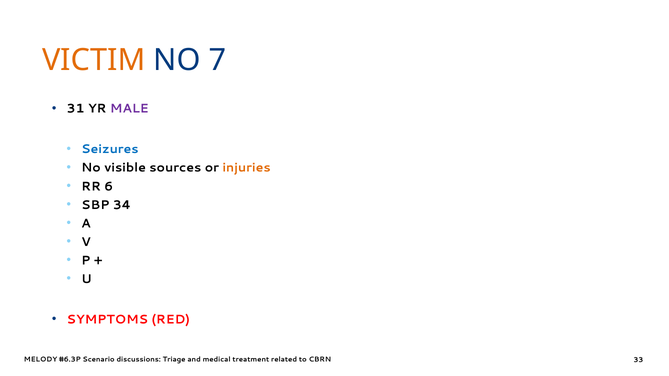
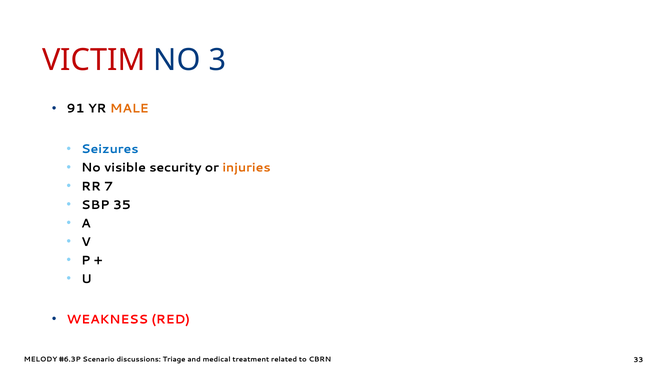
VICTIM colour: orange -> red (94, 60)
7: 7 -> 3 (217, 60)
31: 31 -> 91 (76, 109)
MALE colour: purple -> orange (129, 109)
sources: sources -> security (175, 168)
6: 6 -> 7 (109, 187)
34: 34 -> 35 (122, 205)
SYMPTOMS: SYMPTOMS -> WEAKNESS (107, 320)
